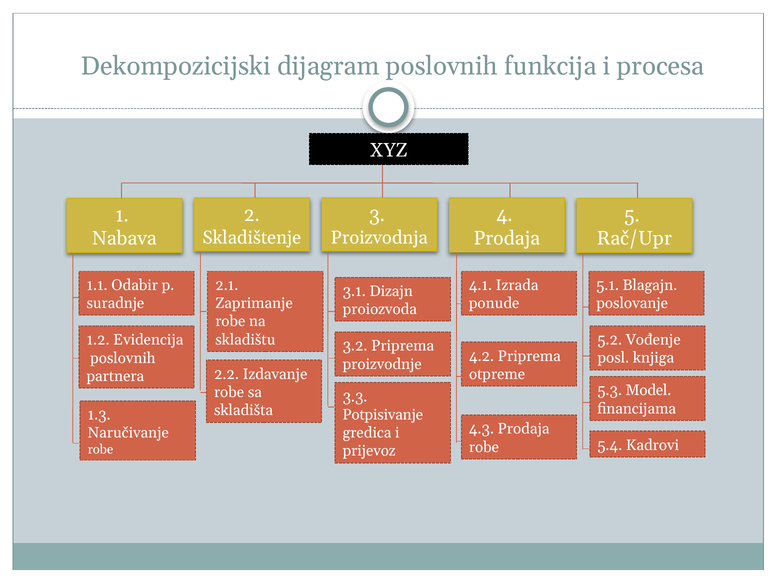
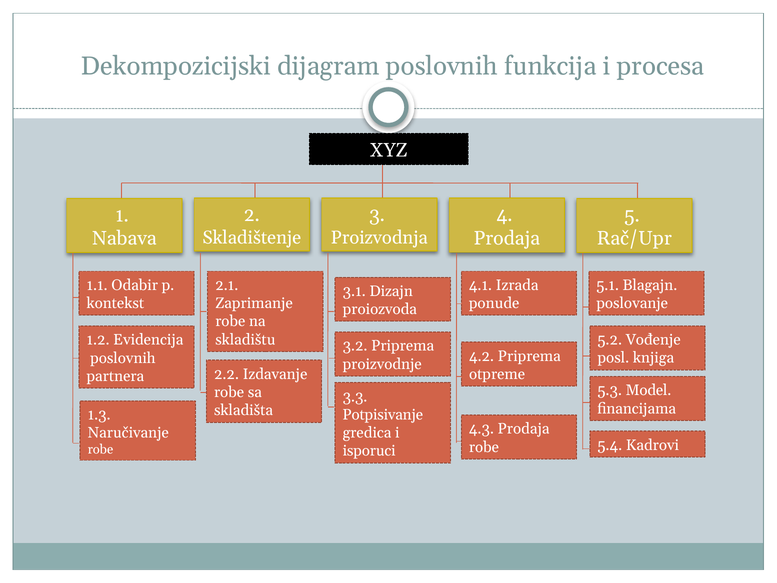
suradnje: suradnje -> kontekst (115, 303)
prijevoz: prijevoz -> isporuci (369, 451)
